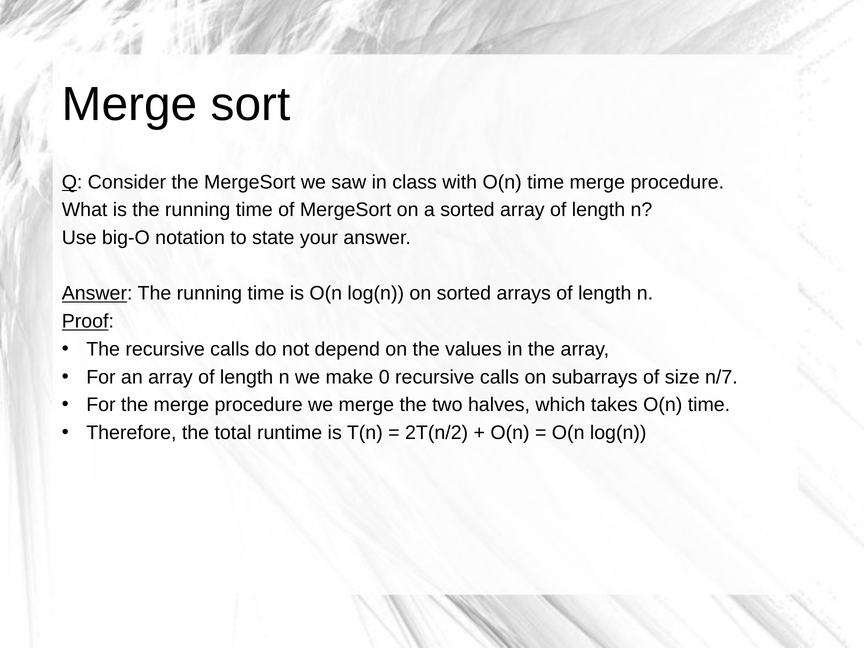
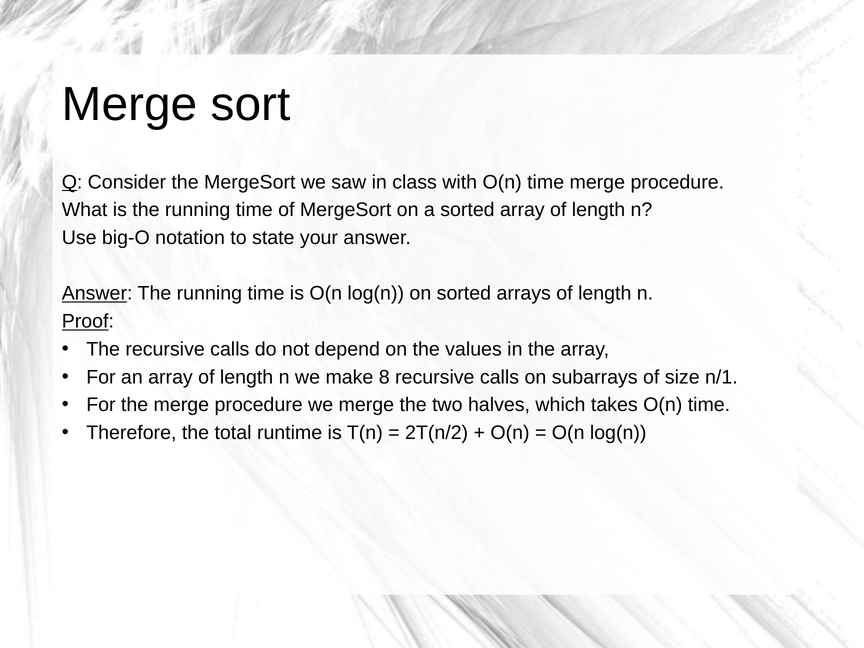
0: 0 -> 8 (384, 377)
n/7: n/7 -> n/1 (721, 377)
